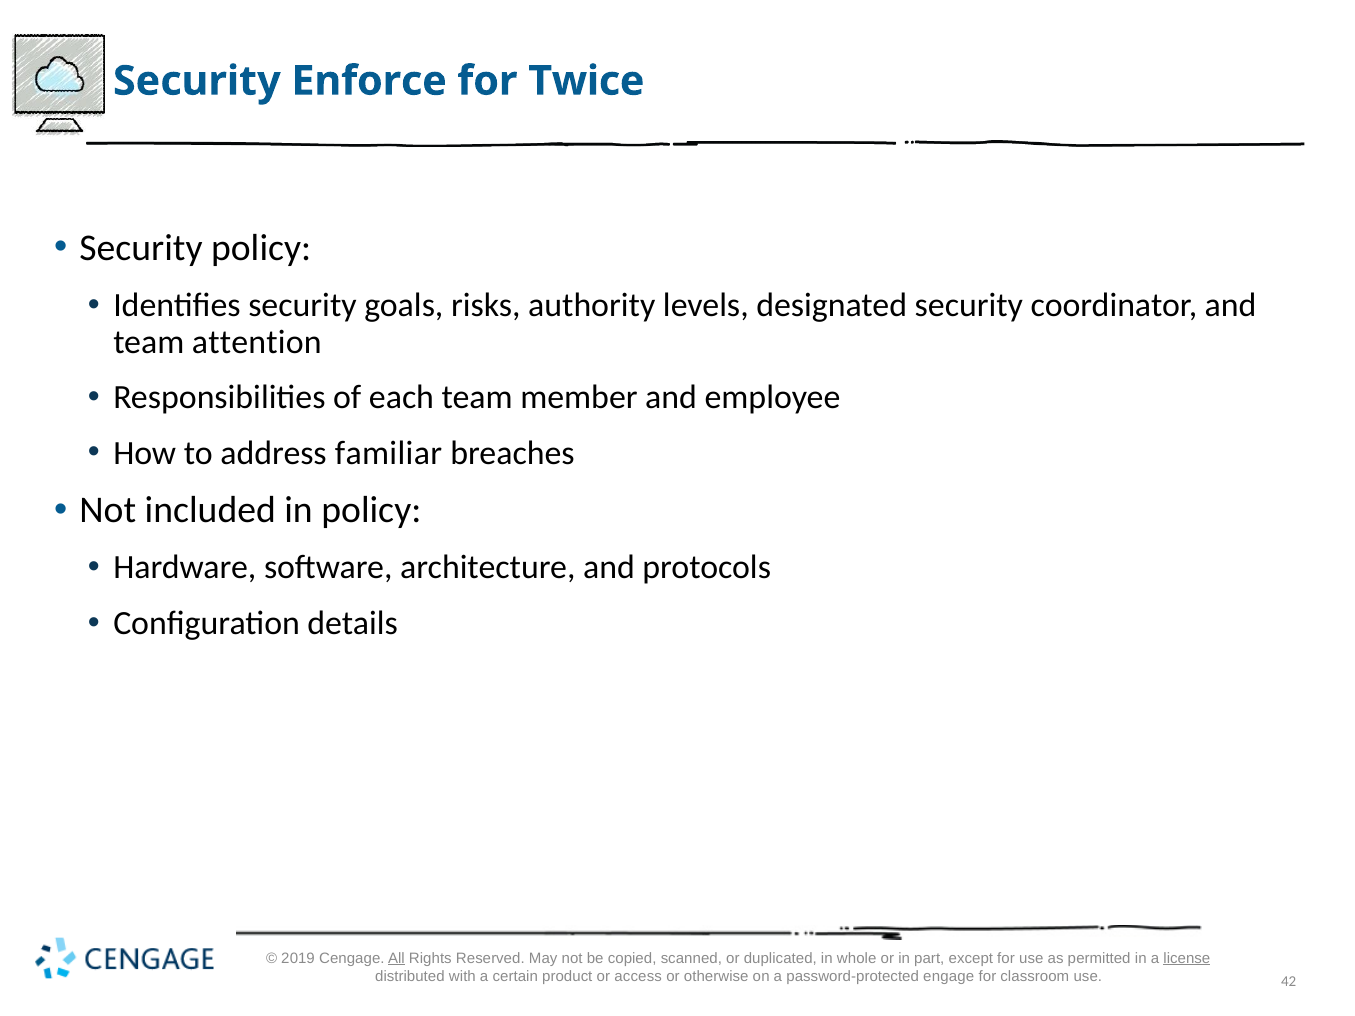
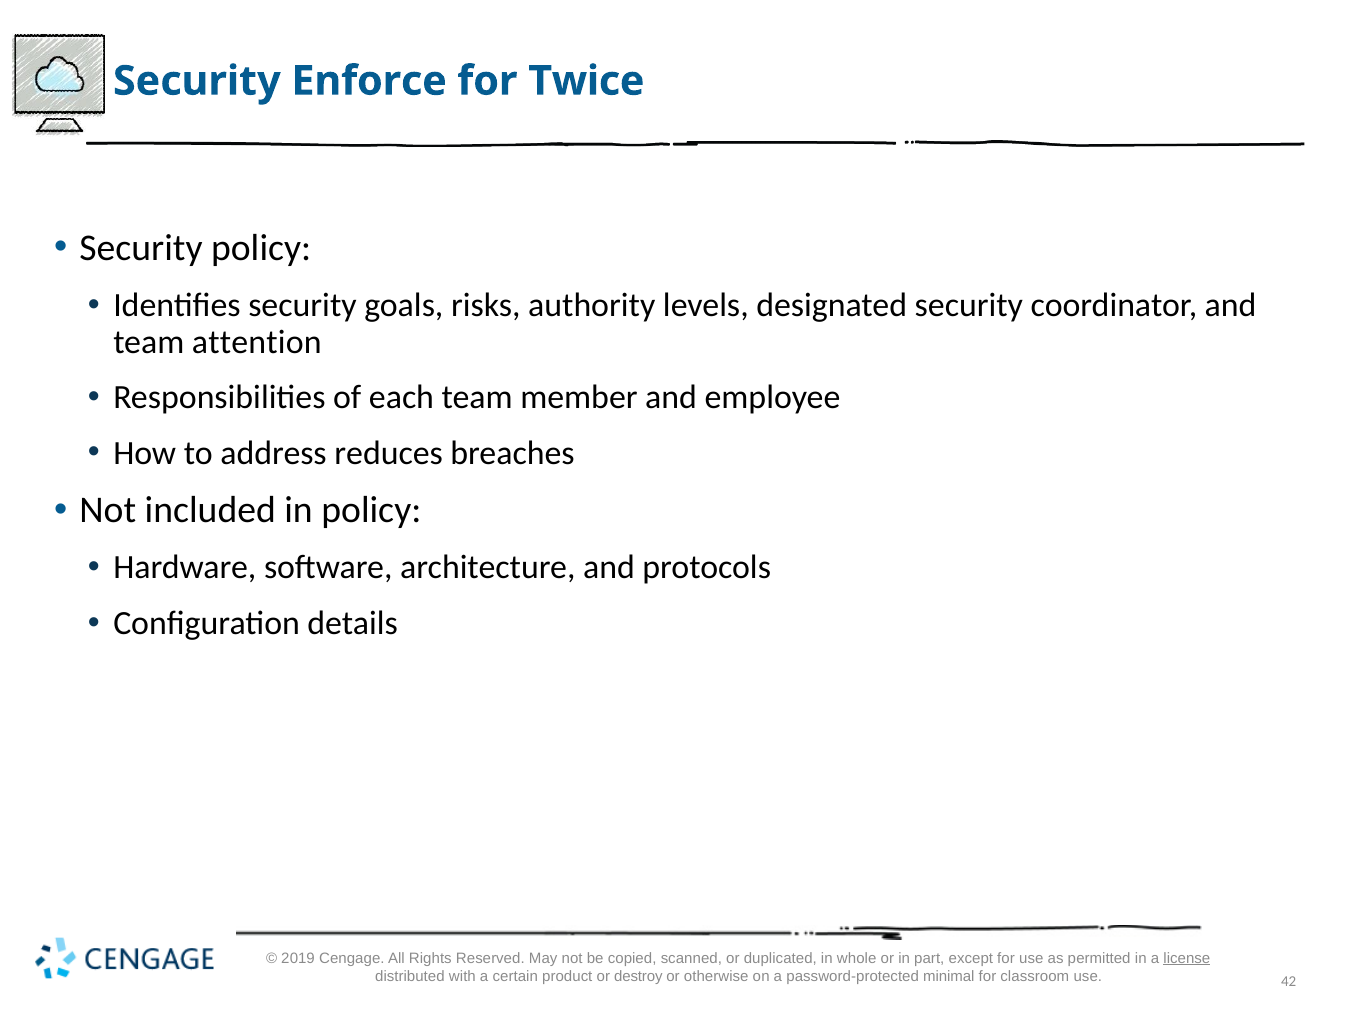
familiar: familiar -> reduces (389, 453)
All underline: present -> none (396, 959)
access: access -> destroy (638, 977)
engage: engage -> minimal (949, 977)
